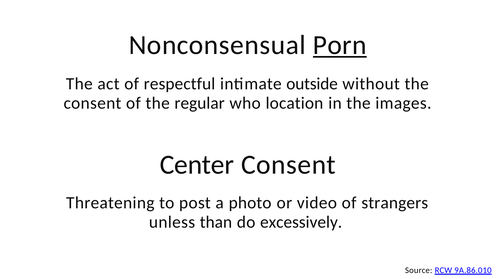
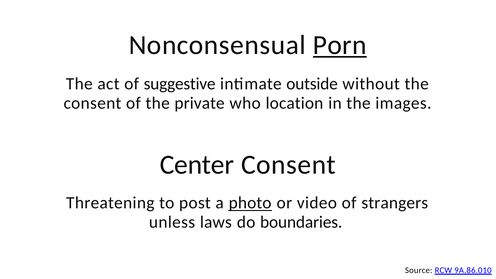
respectful: respectful -> suggestive (180, 84)
regular: regular -> private (200, 103)
photo underline: none -> present (250, 203)
than: than -> laws (216, 222)
excessively: excessively -> boundaries (301, 222)
